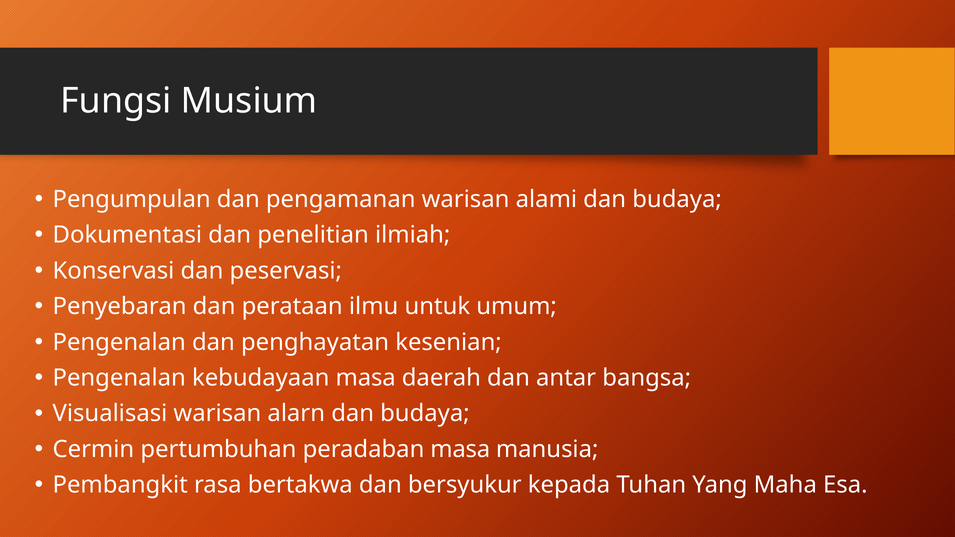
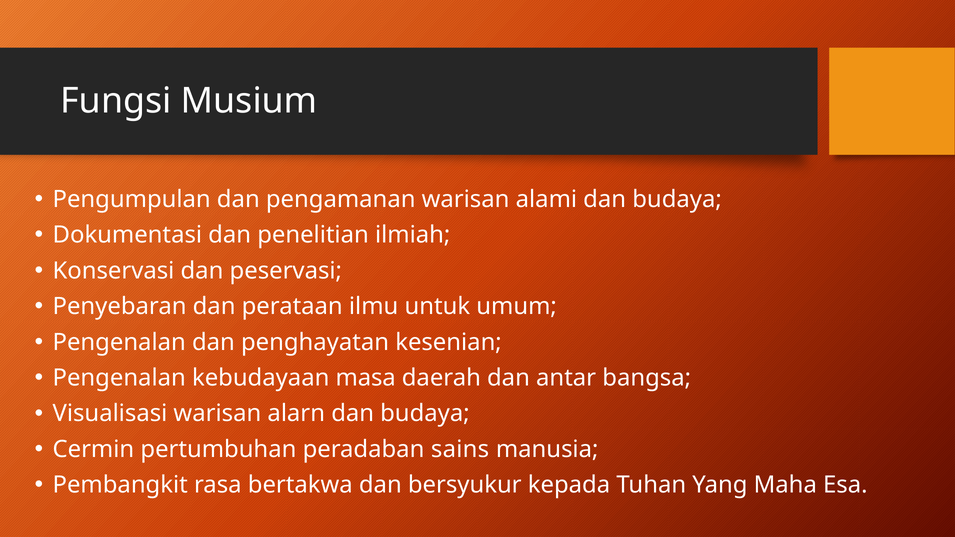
peradaban masa: masa -> sains (460, 449)
